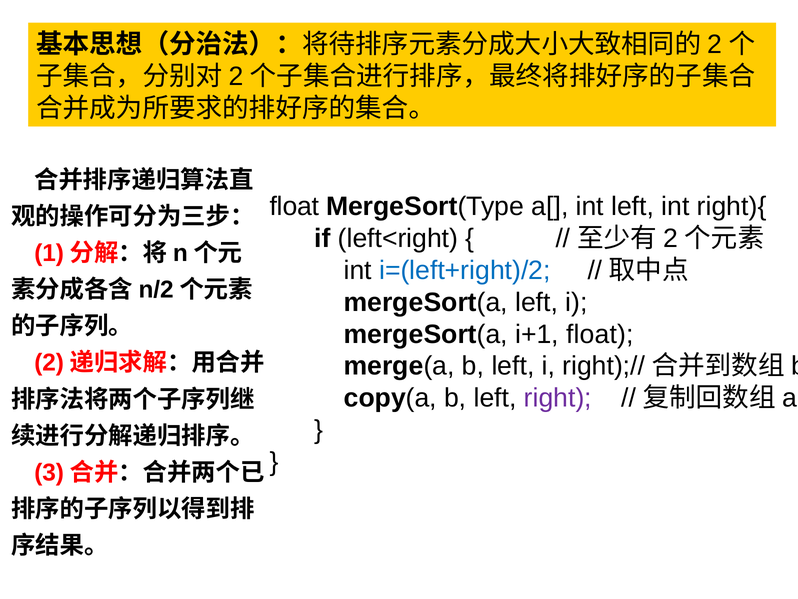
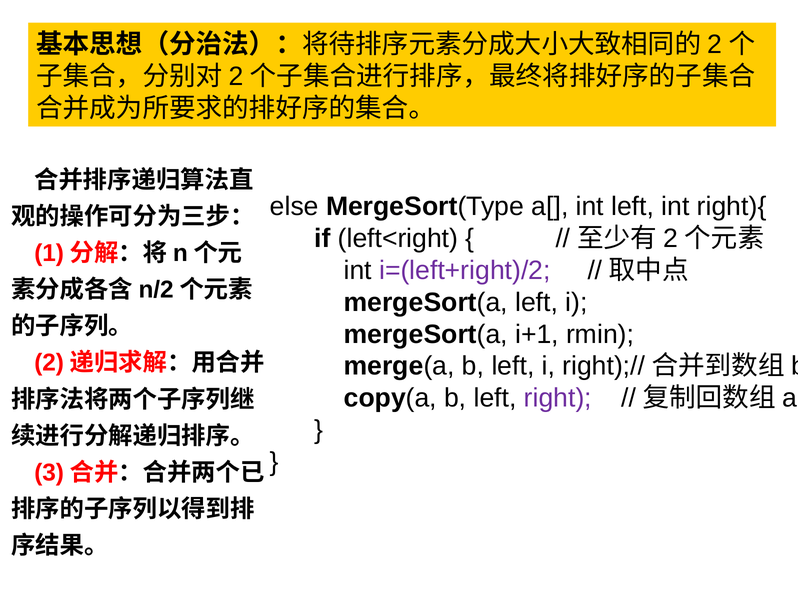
float: float -> else (294, 206)
i=(left+right)/2 colour: blue -> purple (465, 270)
i+1 float: float -> rmin (600, 334)
